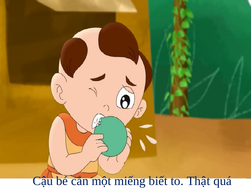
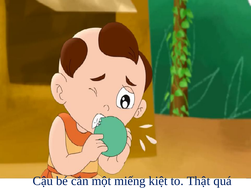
biết: biết -> kiệt (158, 180)
